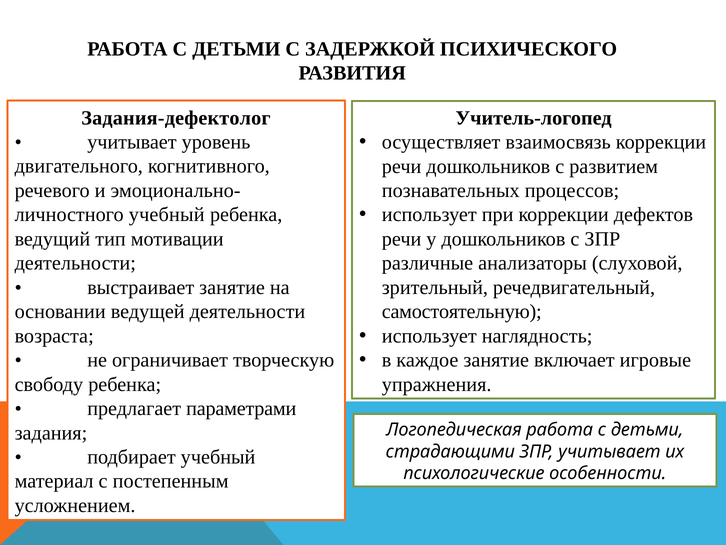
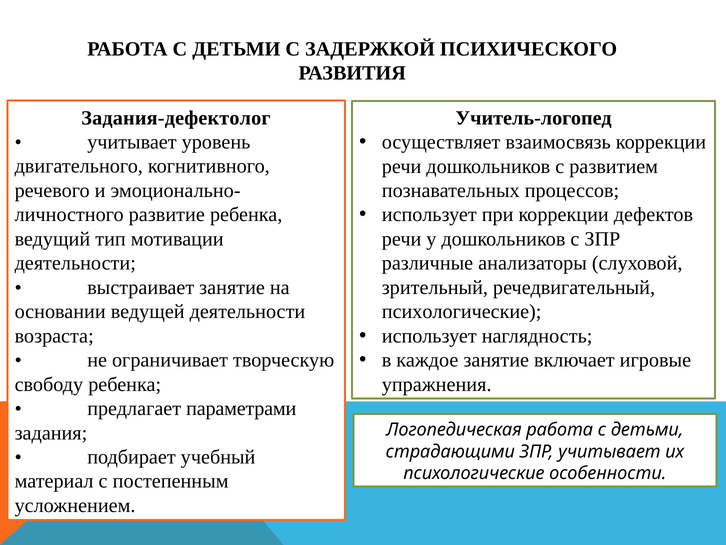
учебный: учебный -> развитие (167, 215)
самостоятельную: самостоятельную -> психологические (462, 311)
